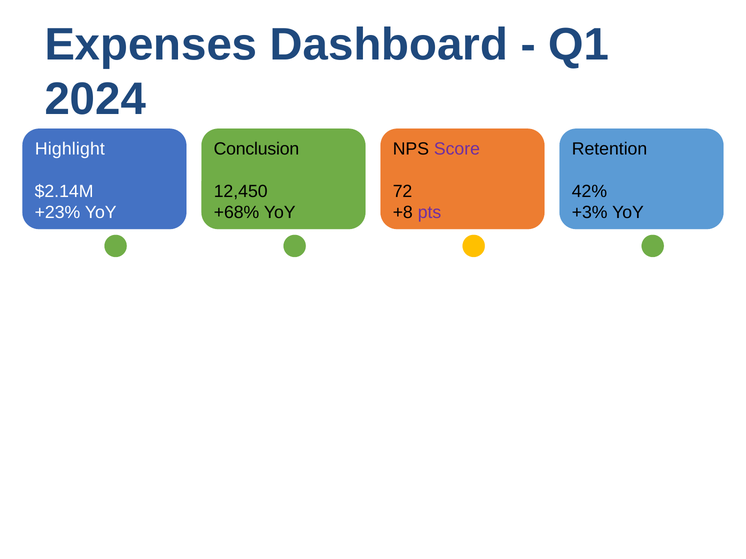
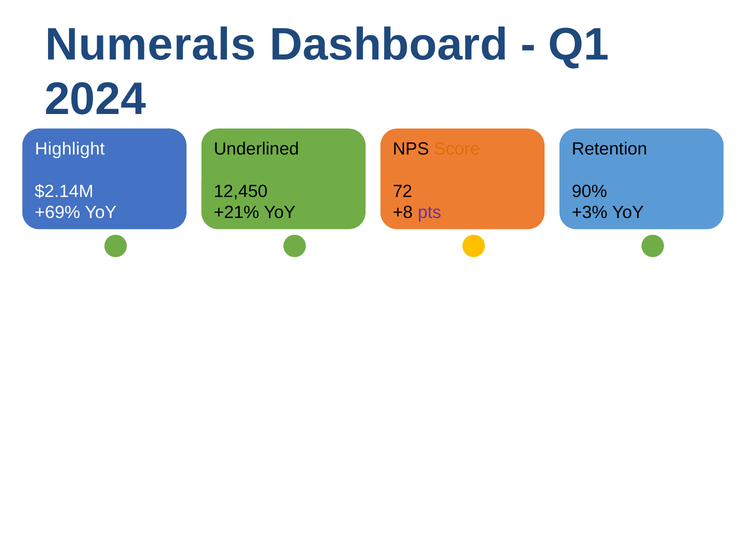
Expenses: Expenses -> Numerals (151, 45)
Conclusion: Conclusion -> Underlined (256, 149)
Score colour: purple -> orange (457, 149)
42%: 42% -> 90% (589, 191)
+23%: +23% -> +69% (57, 213)
+68%: +68% -> +21% (237, 213)
